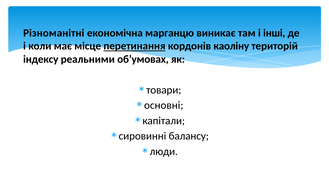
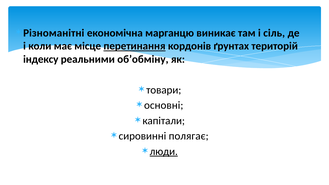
інші: інші -> сіль (274, 33)
каоліну: каоліну -> ґрунтах (231, 46)
об’умовах: об’умовах -> об’обміну (143, 59)
балансу: балансу -> полягає (189, 136)
люди underline: none -> present (164, 152)
